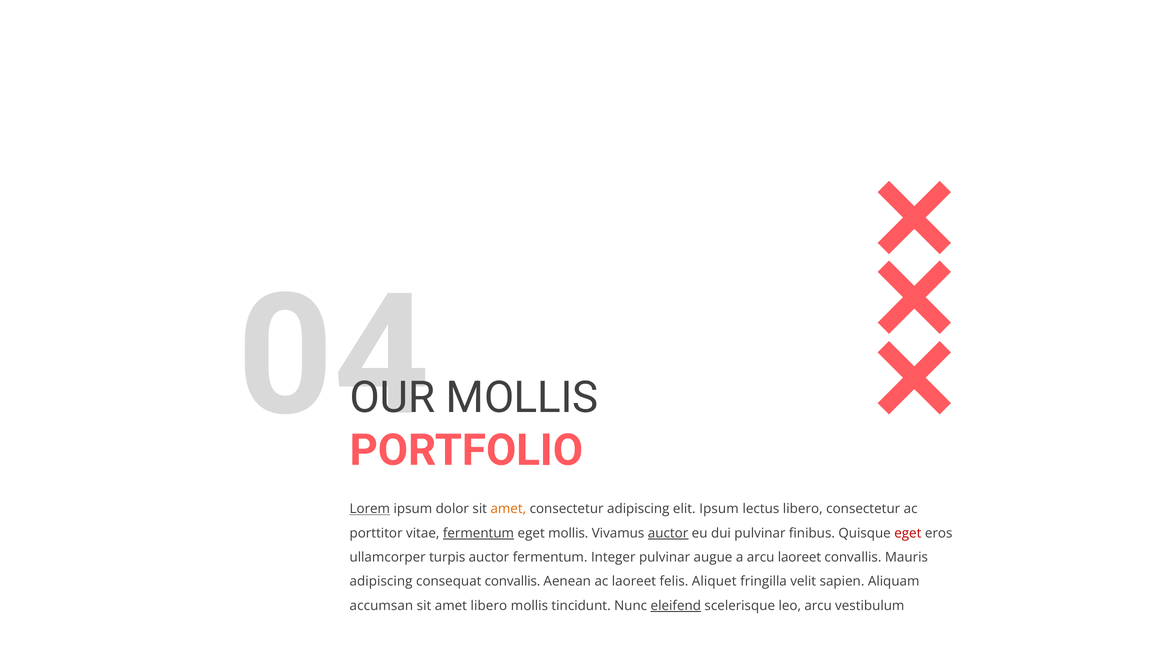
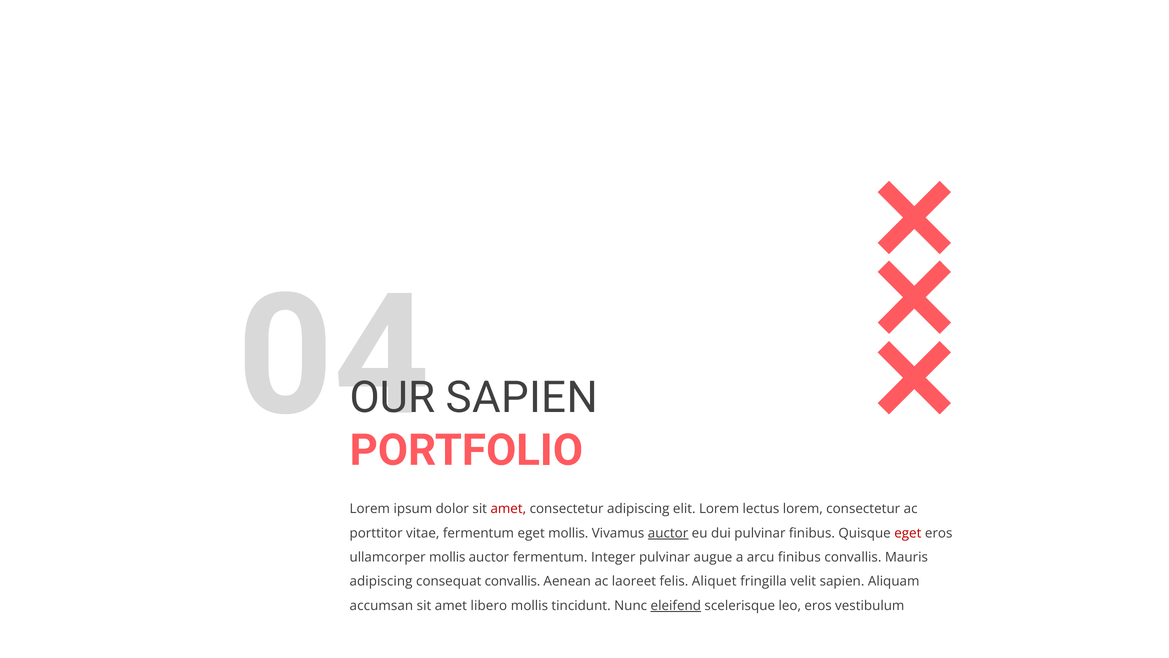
MOLLIS: MOLLIS -> SAPIEN (522, 397)
Lorem underline: present -> none (370, 509)
amet colour: orange -> red (508, 509)
elit Ipsum: Ipsum -> Lorem (719, 509)
lectus libero: libero -> lorem (803, 509)
fermentum underline: present -> none (478, 533)
ullamcorper turpis: turpis -> mollis (447, 557)
arcu laoreet: laoreet -> finibus (799, 557)
leo arcu: arcu -> eros (818, 605)
